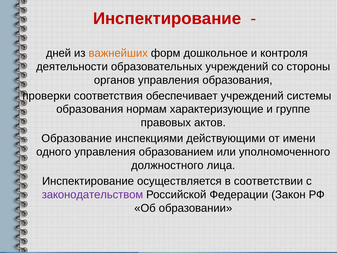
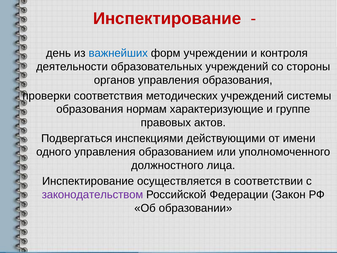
дней: дней -> день (58, 53)
важнейших colour: orange -> blue (118, 53)
дошкольное: дошкольное -> учреждении (216, 53)
обеспечивает: обеспечивает -> методических (182, 96)
Образование: Образование -> Подвергаться (77, 138)
